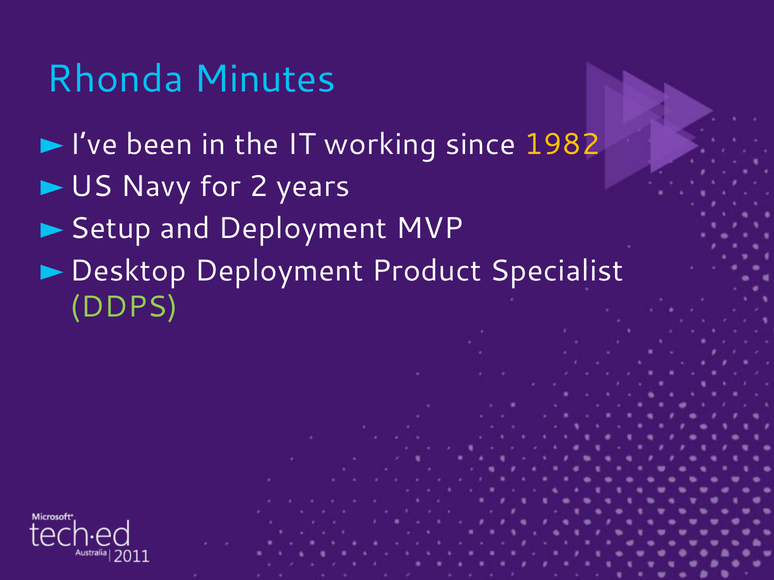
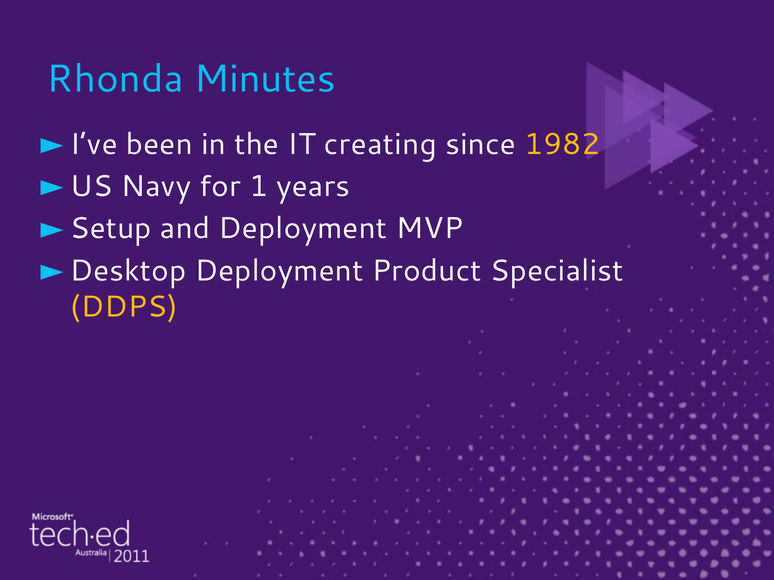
working: working -> creating (381, 144)
2: 2 -> 1 (259, 187)
DDPS colour: light green -> yellow (124, 307)
